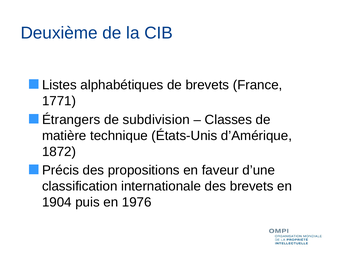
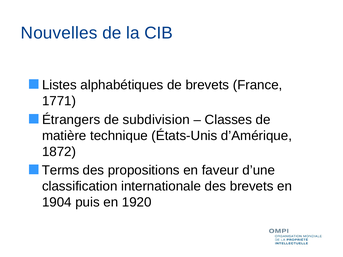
Deuxième: Deuxième -> Nouvelles (59, 33)
Précis: Précis -> Terms (61, 170)
1976: 1976 -> 1920 (137, 202)
